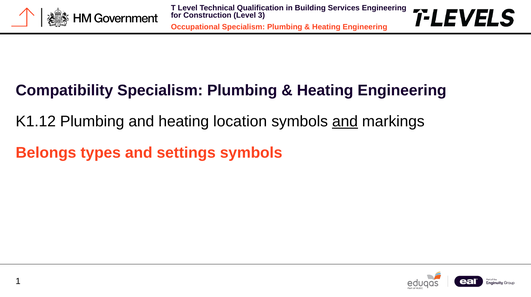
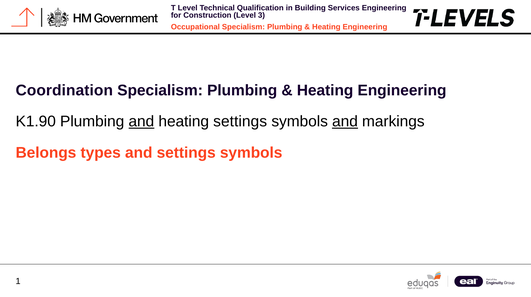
Compatibility: Compatibility -> Coordination (64, 90)
K1.12: K1.12 -> K1.90 (36, 121)
and underline: none -> present (141, 121)
heating location: location -> settings (240, 121)
